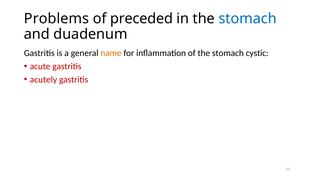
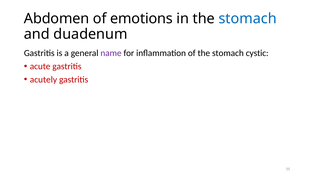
Problems: Problems -> Abdomen (57, 19)
preceded: preceded -> emotions (142, 19)
name colour: orange -> purple (111, 53)
